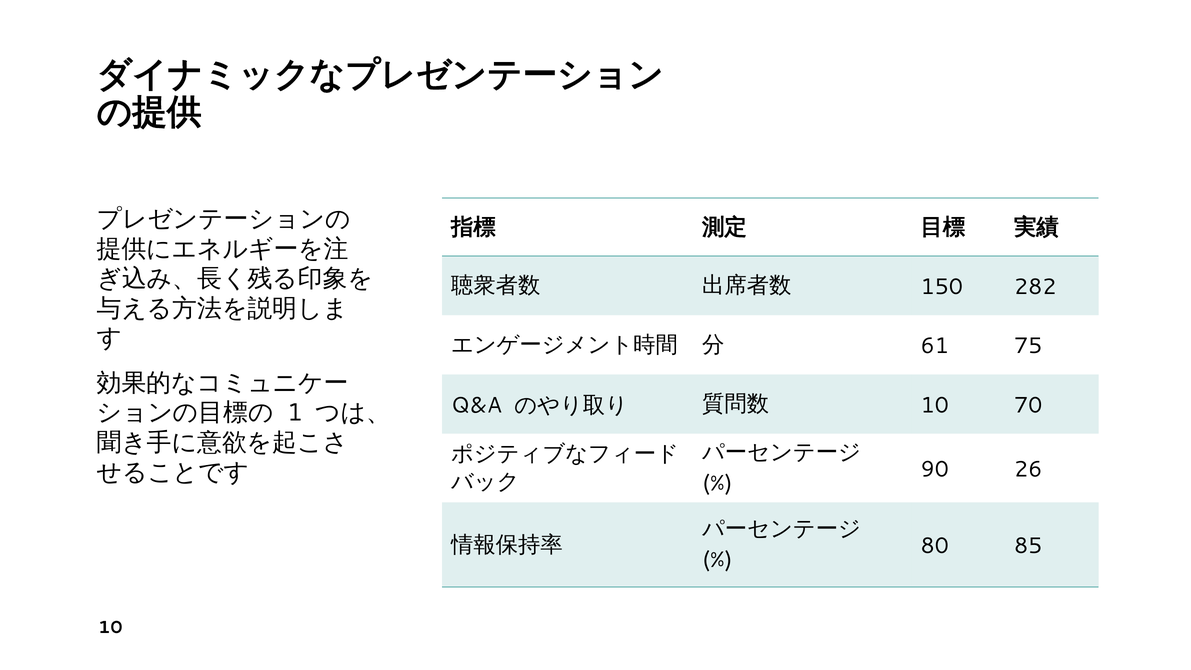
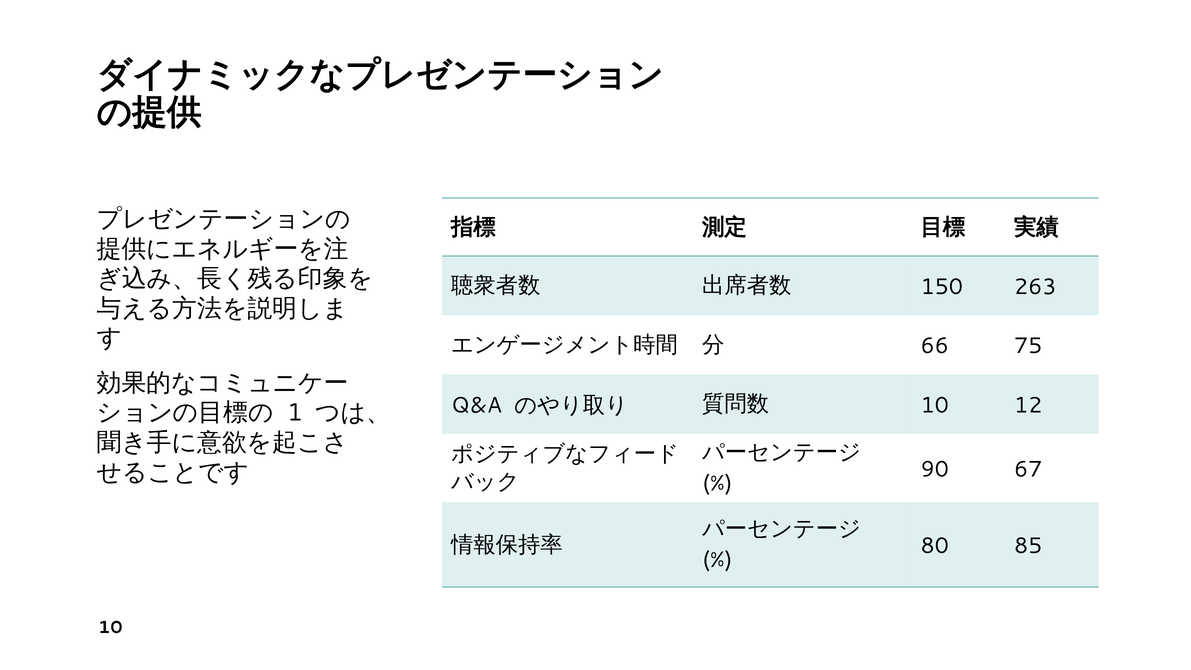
282: 282 -> 263 (1035, 287)
61: 61 -> 66 (935, 346)
70: 70 -> 12 (1028, 405)
26: 26 -> 67 (1028, 469)
